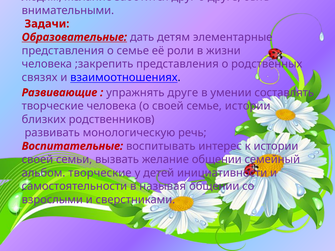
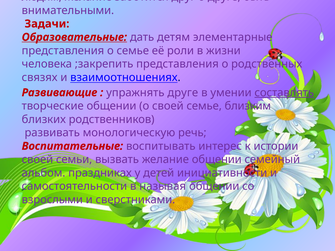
составлять underline: none -> present (284, 93)
творческие человека: человека -> общении (111, 106)
семье истории: истории -> близким (248, 106)
альбом творческие: творческие -> праздниках (100, 173)
